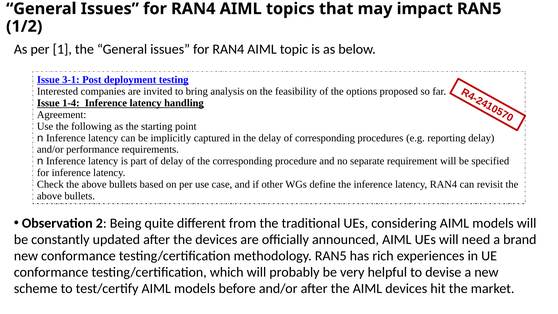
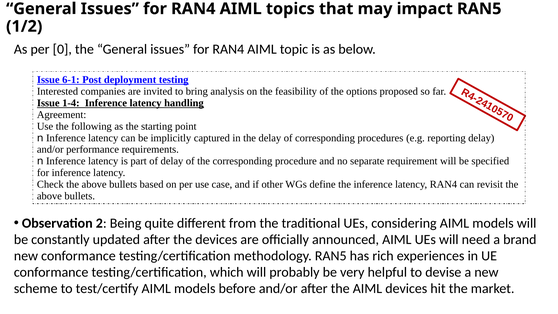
per 1: 1 -> 0 (62, 49)
3-1: 3-1 -> 6-1 (71, 80)
